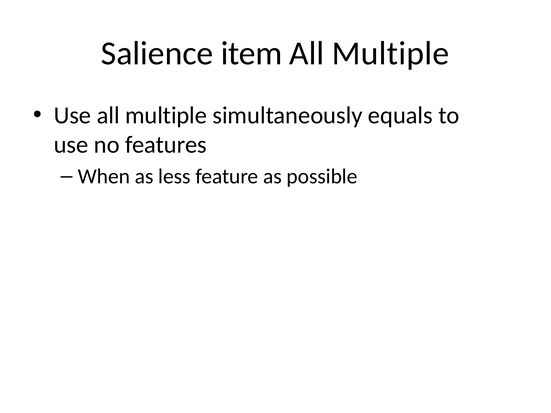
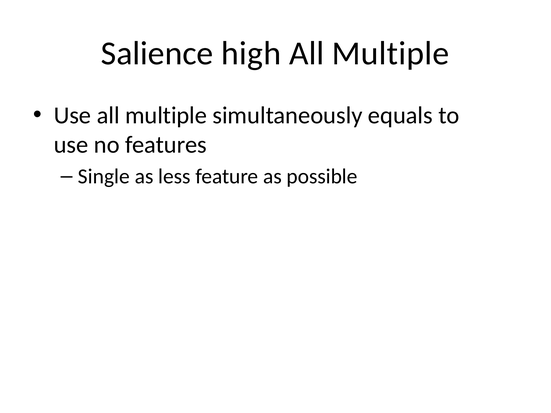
item: item -> high (251, 53)
When: When -> Single (104, 177)
